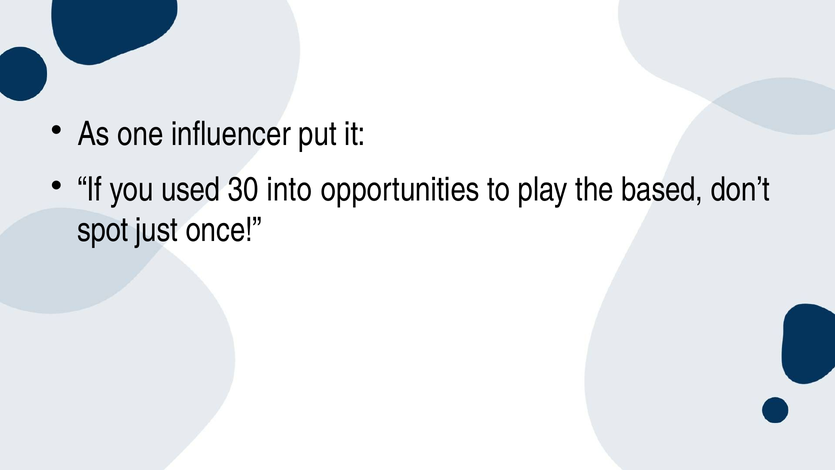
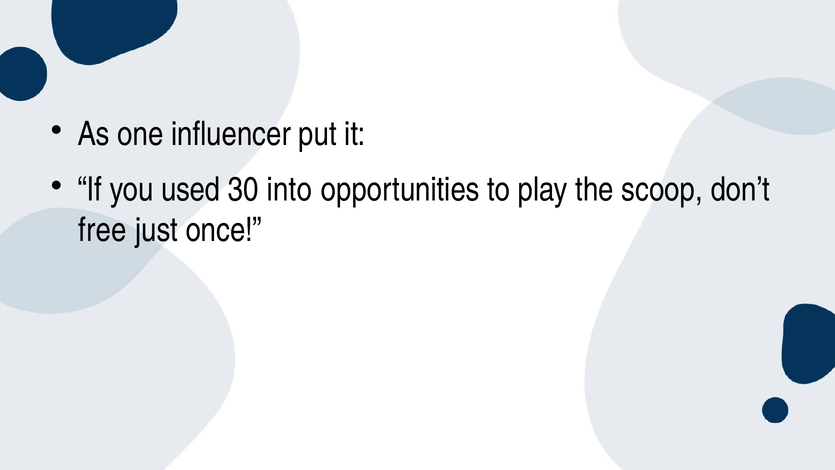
based: based -> scoop (662, 189)
spot: spot -> free (102, 230)
